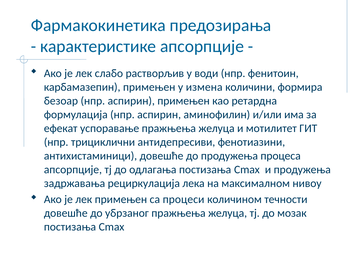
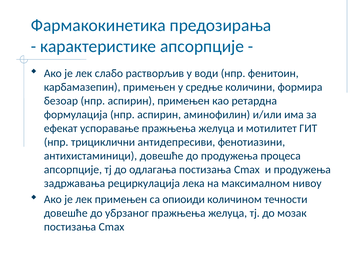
измена: измена -> средње (204, 87)
процеси: процеси -> опиоиди (184, 200)
